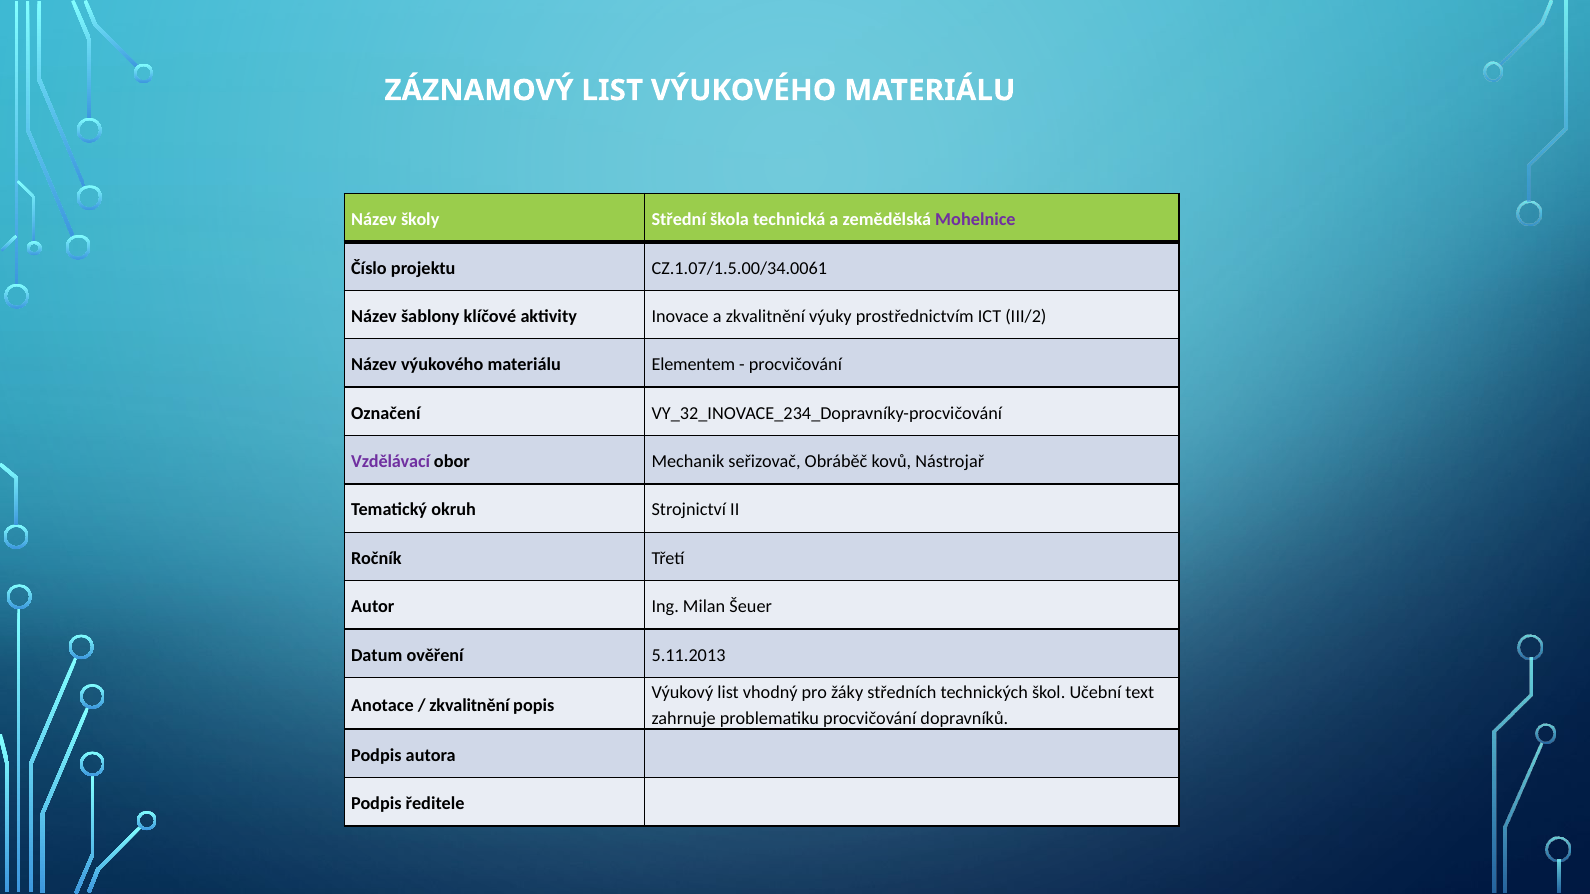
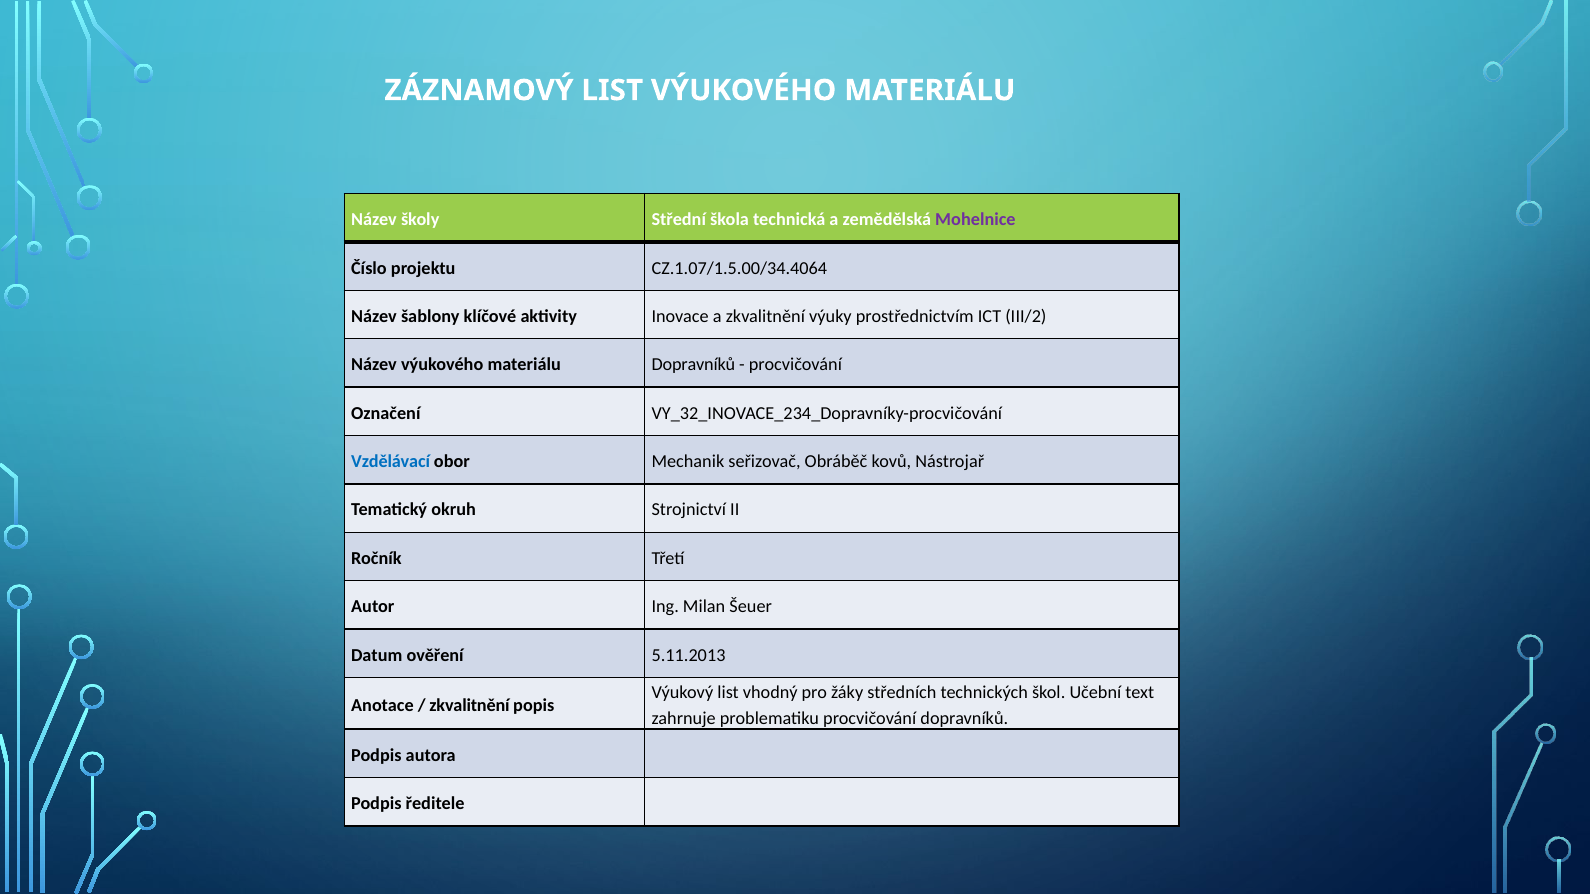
CZ.1.07/1.5.00/34.0061: CZ.1.07/1.5.00/34.0061 -> CZ.1.07/1.5.00/34.4064 (739, 268)
materiálu Elementem: Elementem -> Dopravníků (693, 365)
Vzdělávací colour: purple -> blue (391, 462)
